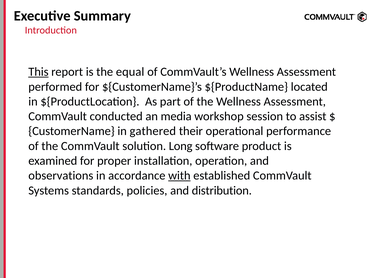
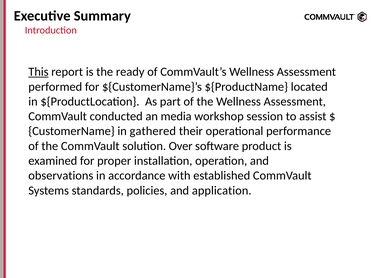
equal: equal -> ready (130, 72)
Long: Long -> Over (181, 146)
with underline: present -> none (179, 176)
distribution: distribution -> application (222, 191)
